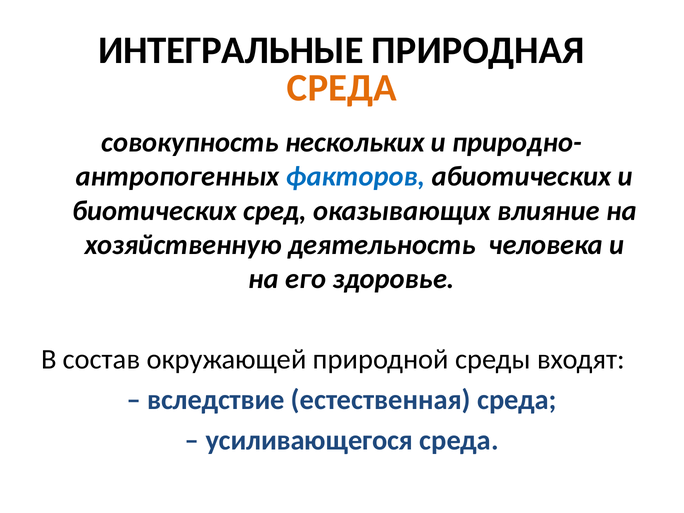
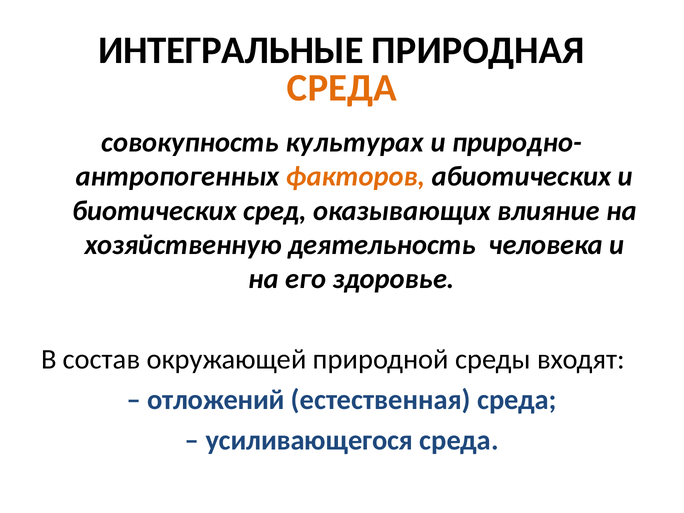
нескольких: нескольких -> культурах (355, 142)
факторов colour: blue -> orange (355, 176)
вследствие: вследствие -> отложений (216, 400)
